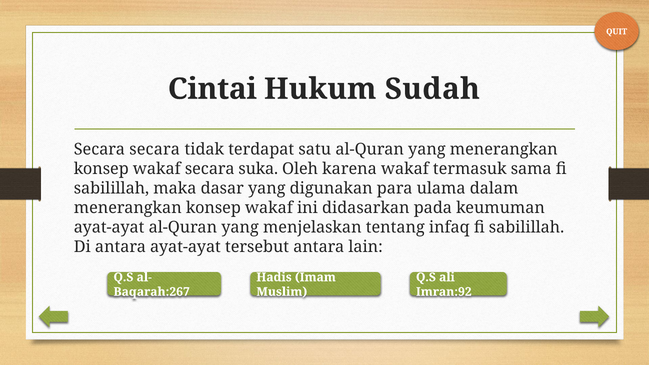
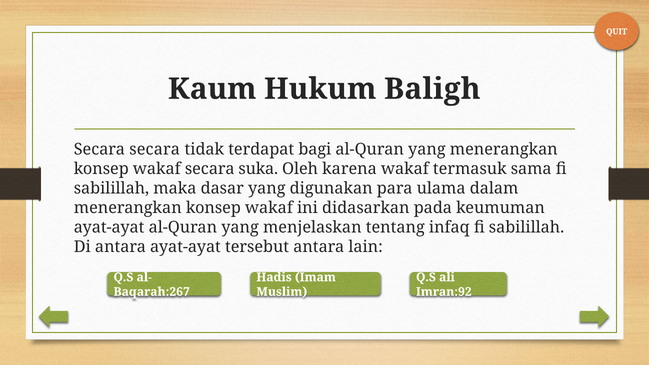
Cintai: Cintai -> Kaum (212, 89)
Sudah: Sudah -> Baligh (432, 89)
satu: satu -> bagi (315, 149)
